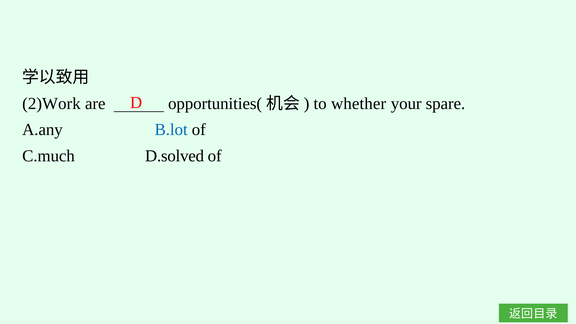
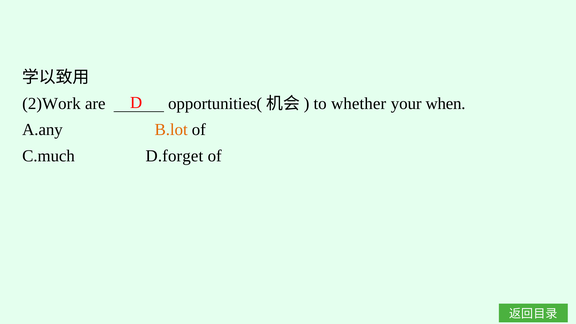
spare: spare -> when (446, 104)
B.lot colour: blue -> orange (171, 130)
D.solved: D.solved -> D.forget (174, 156)
